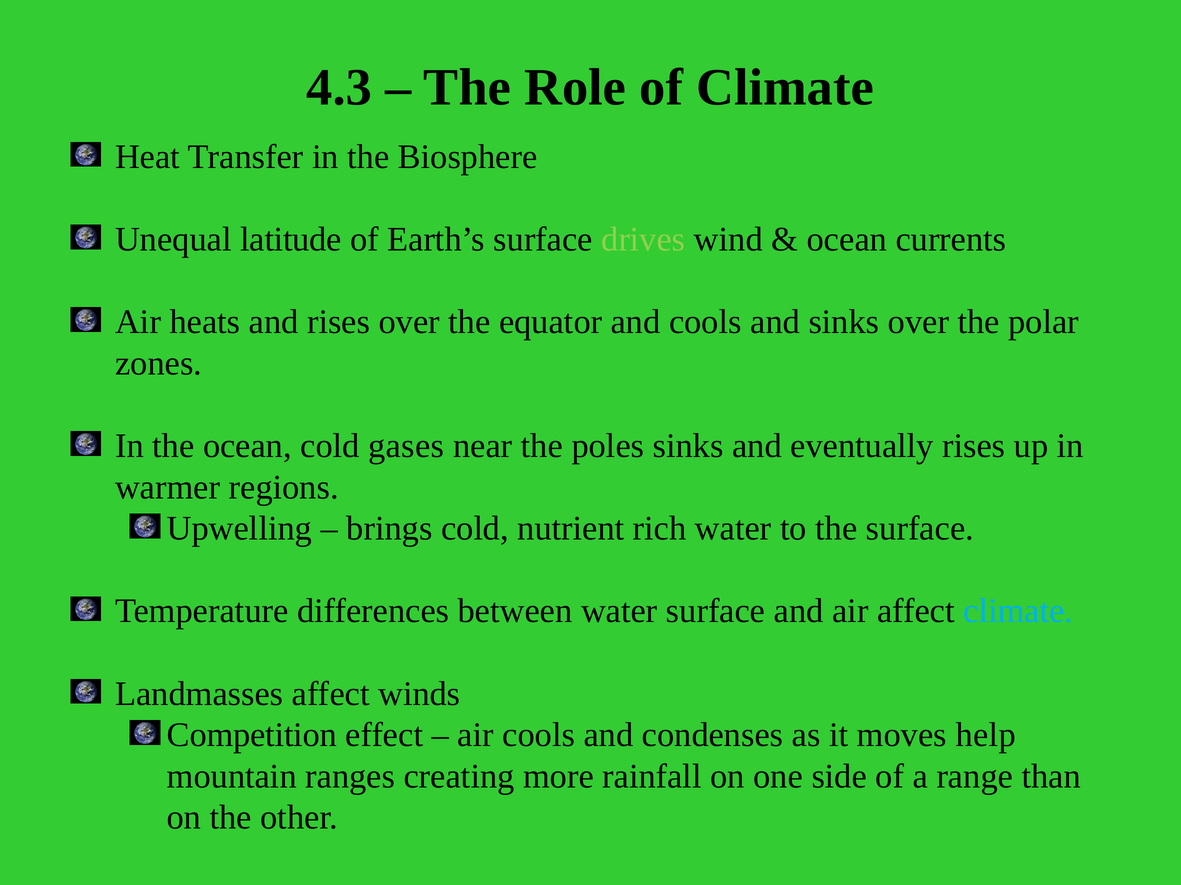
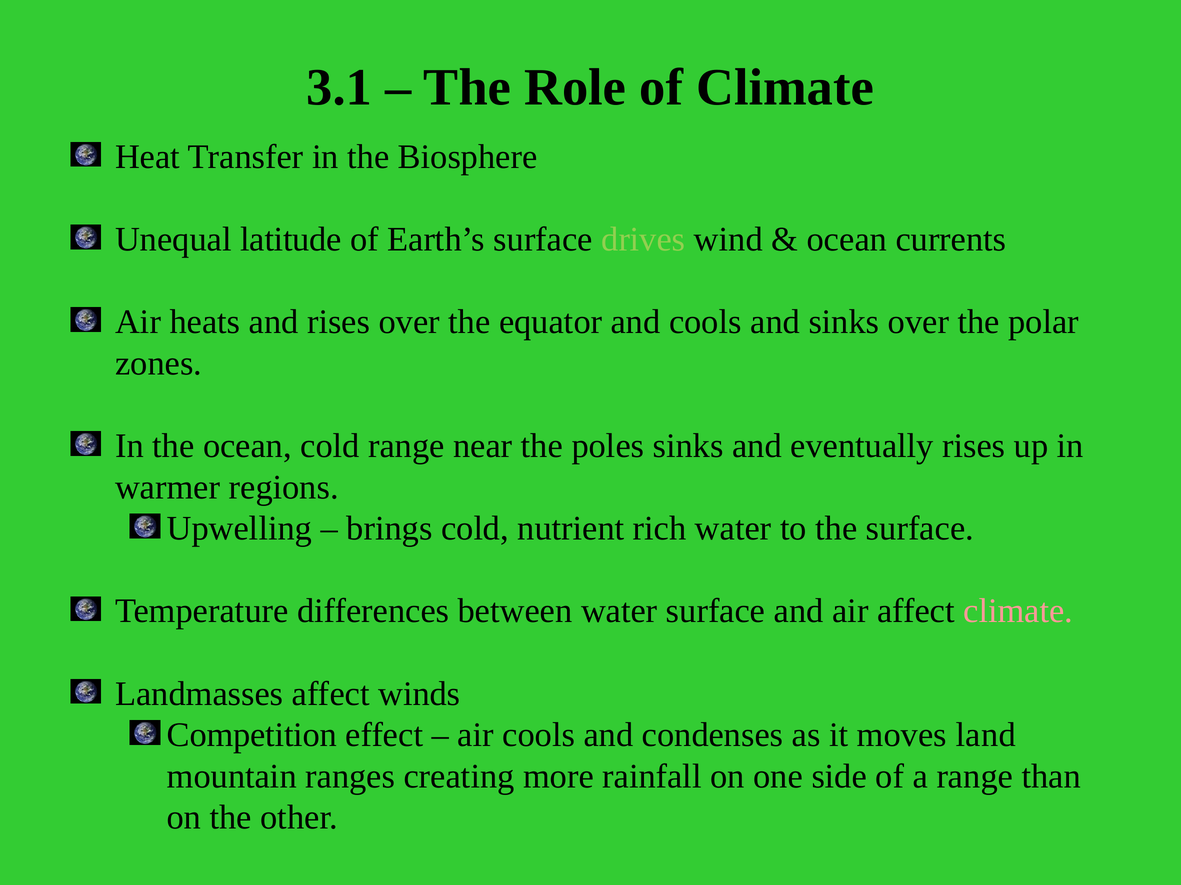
4.3: 4.3 -> 3.1 (339, 87)
cold gases: gases -> range (406, 446)
climate colour: light blue -> pink (1018, 612)
help: help -> land (986, 736)
